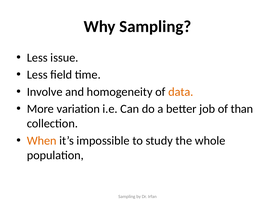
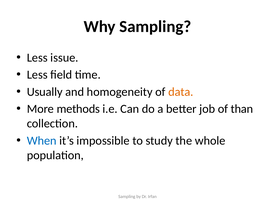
Involve: Involve -> Usually (45, 92)
variation: variation -> methods (78, 109)
When colour: orange -> blue (42, 141)
